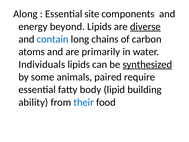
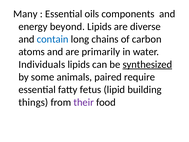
Along: Along -> Many (25, 14)
site: site -> oils (92, 14)
diverse underline: present -> none (145, 26)
body: body -> fetus (91, 89)
ability: ability -> things (33, 102)
their colour: blue -> purple (84, 102)
